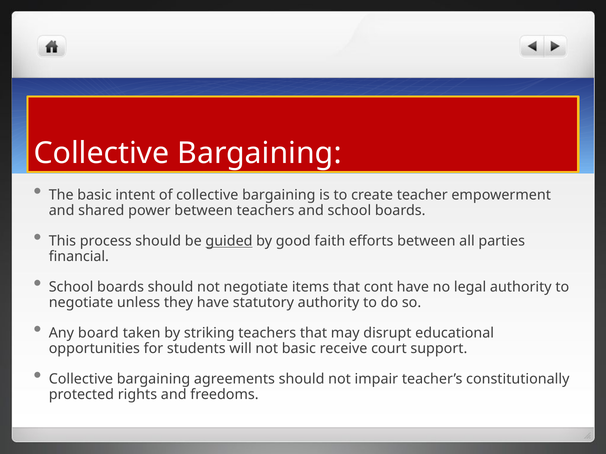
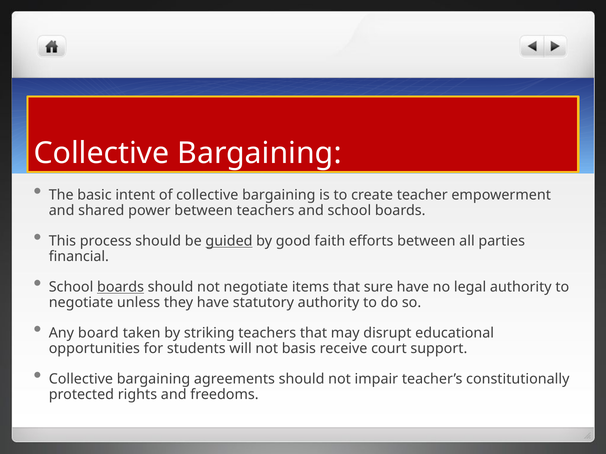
boards underline: none -> present (121, 287)
cont: cont -> sure (378, 287)
not basic: basic -> basis (299, 349)
